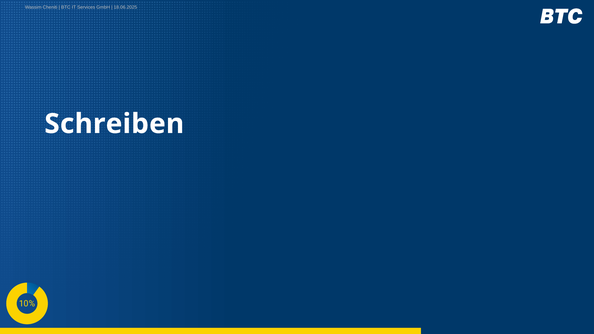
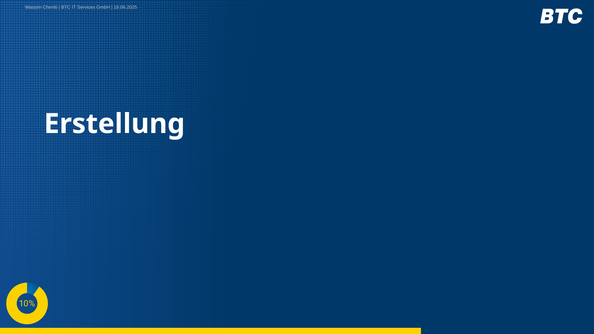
Schreiben: Schreiben -> Erstellung (114, 124)
